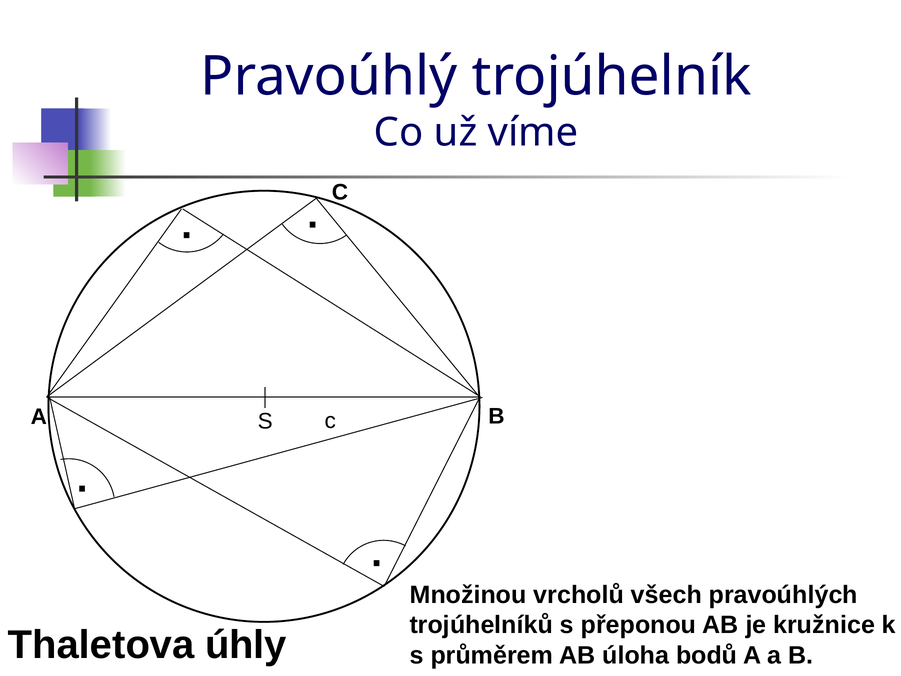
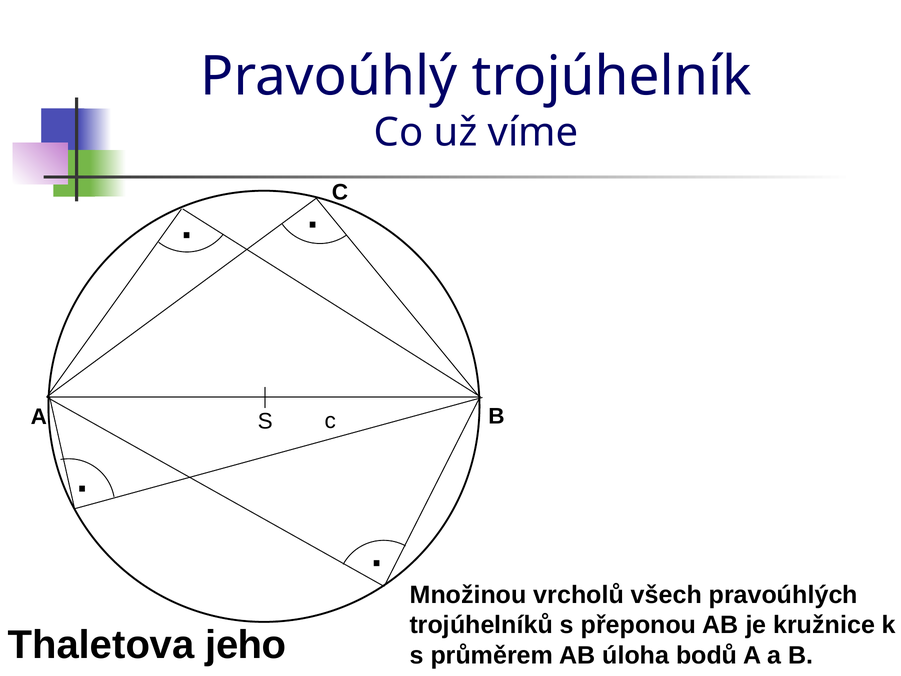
úhly: úhly -> jeho (246, 645)
